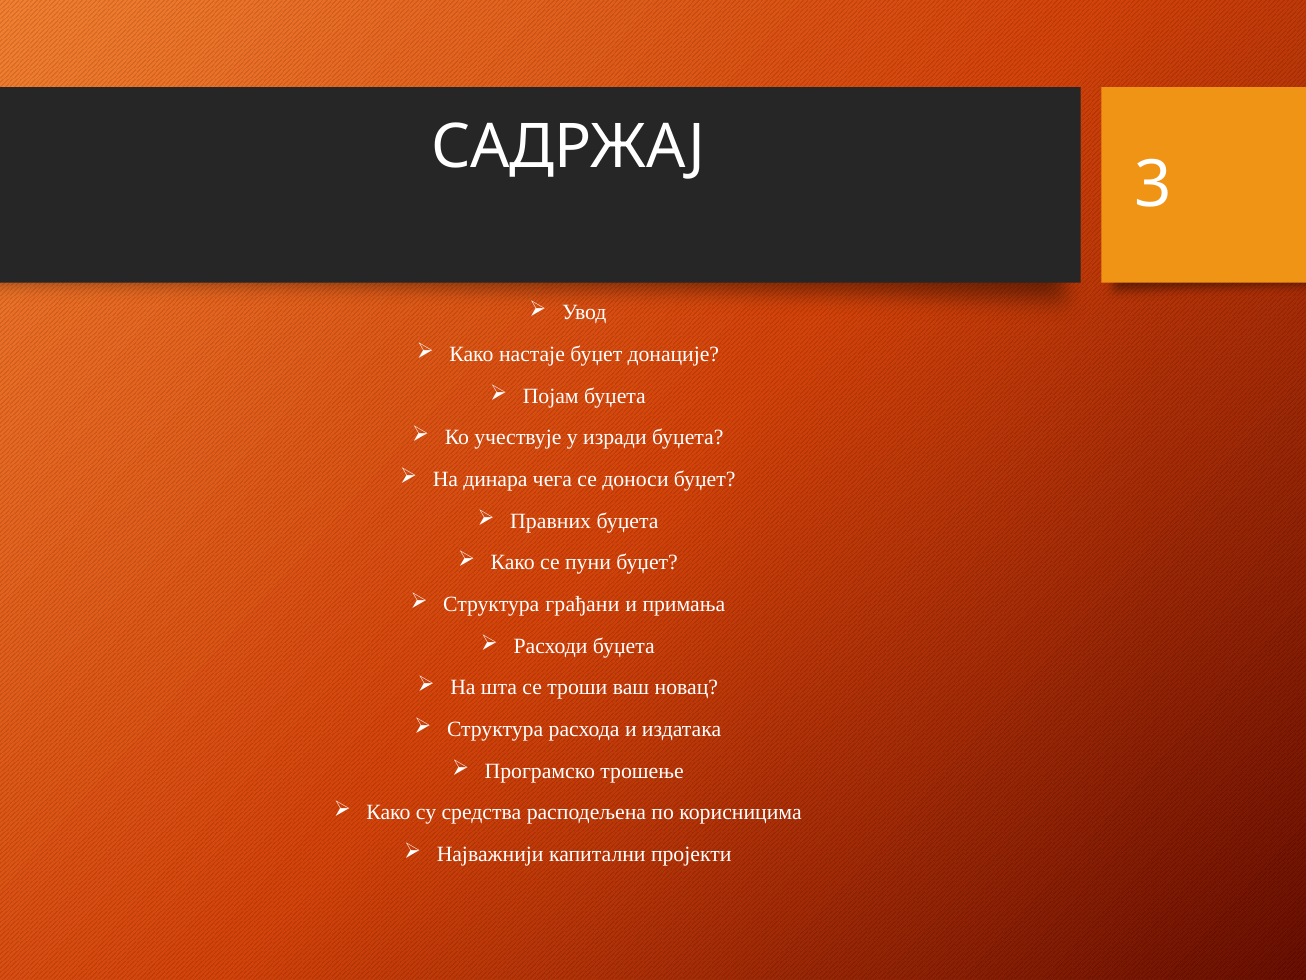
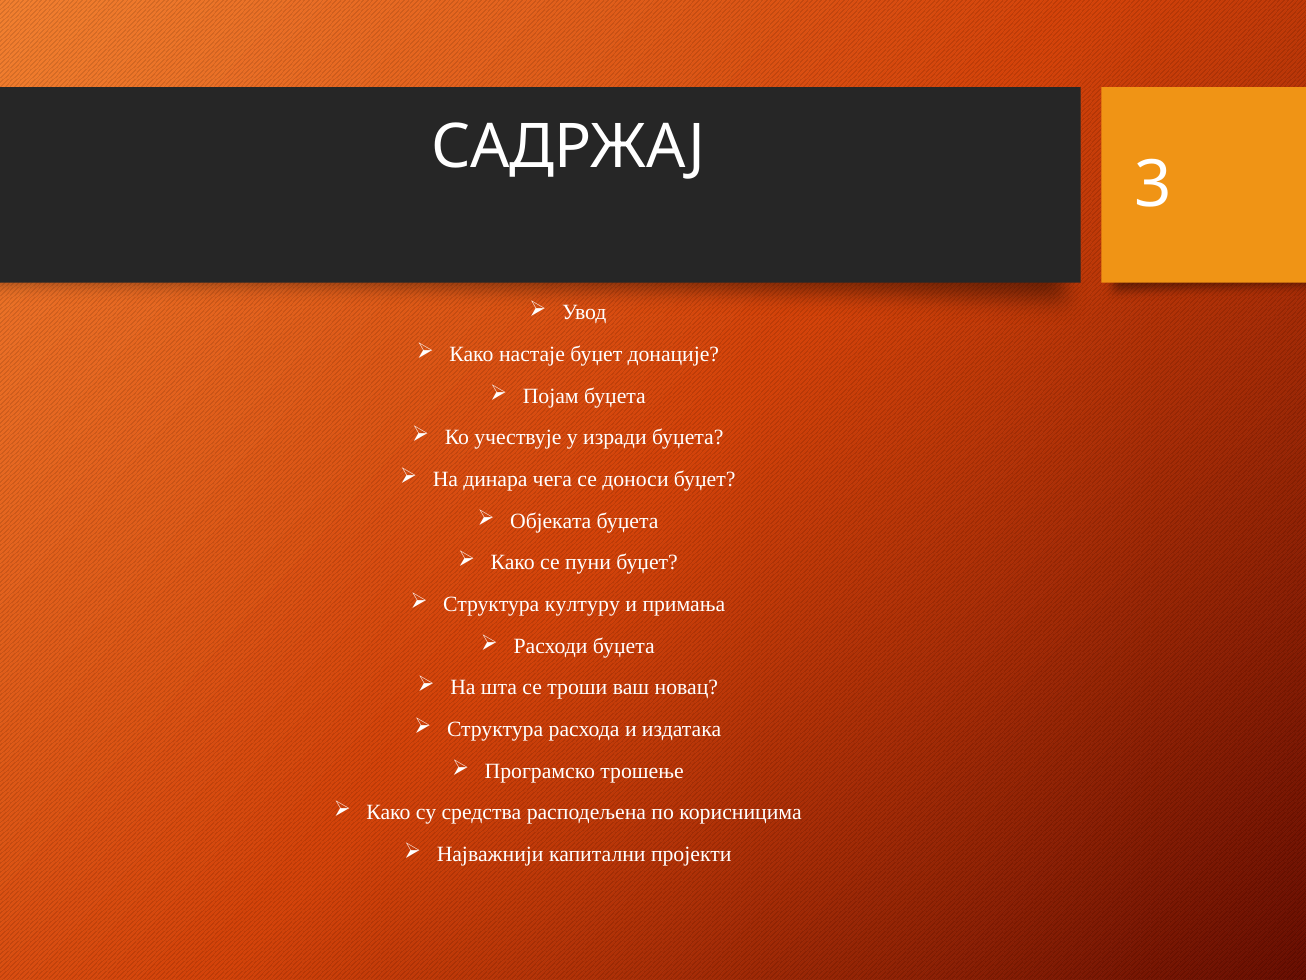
Правних: Правних -> Објеката (551, 521)
грађани: грађани -> културу (582, 604)
